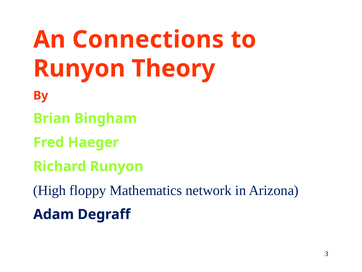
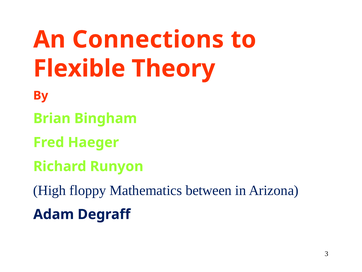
Runyon: Runyon -> Flexible (79, 68)
network: network -> between (209, 190)
